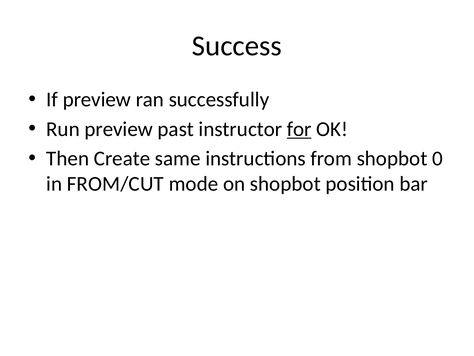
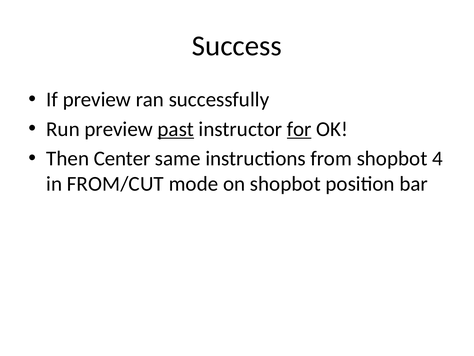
past underline: none -> present (176, 129)
Create: Create -> Center (122, 158)
0: 0 -> 4 (438, 158)
